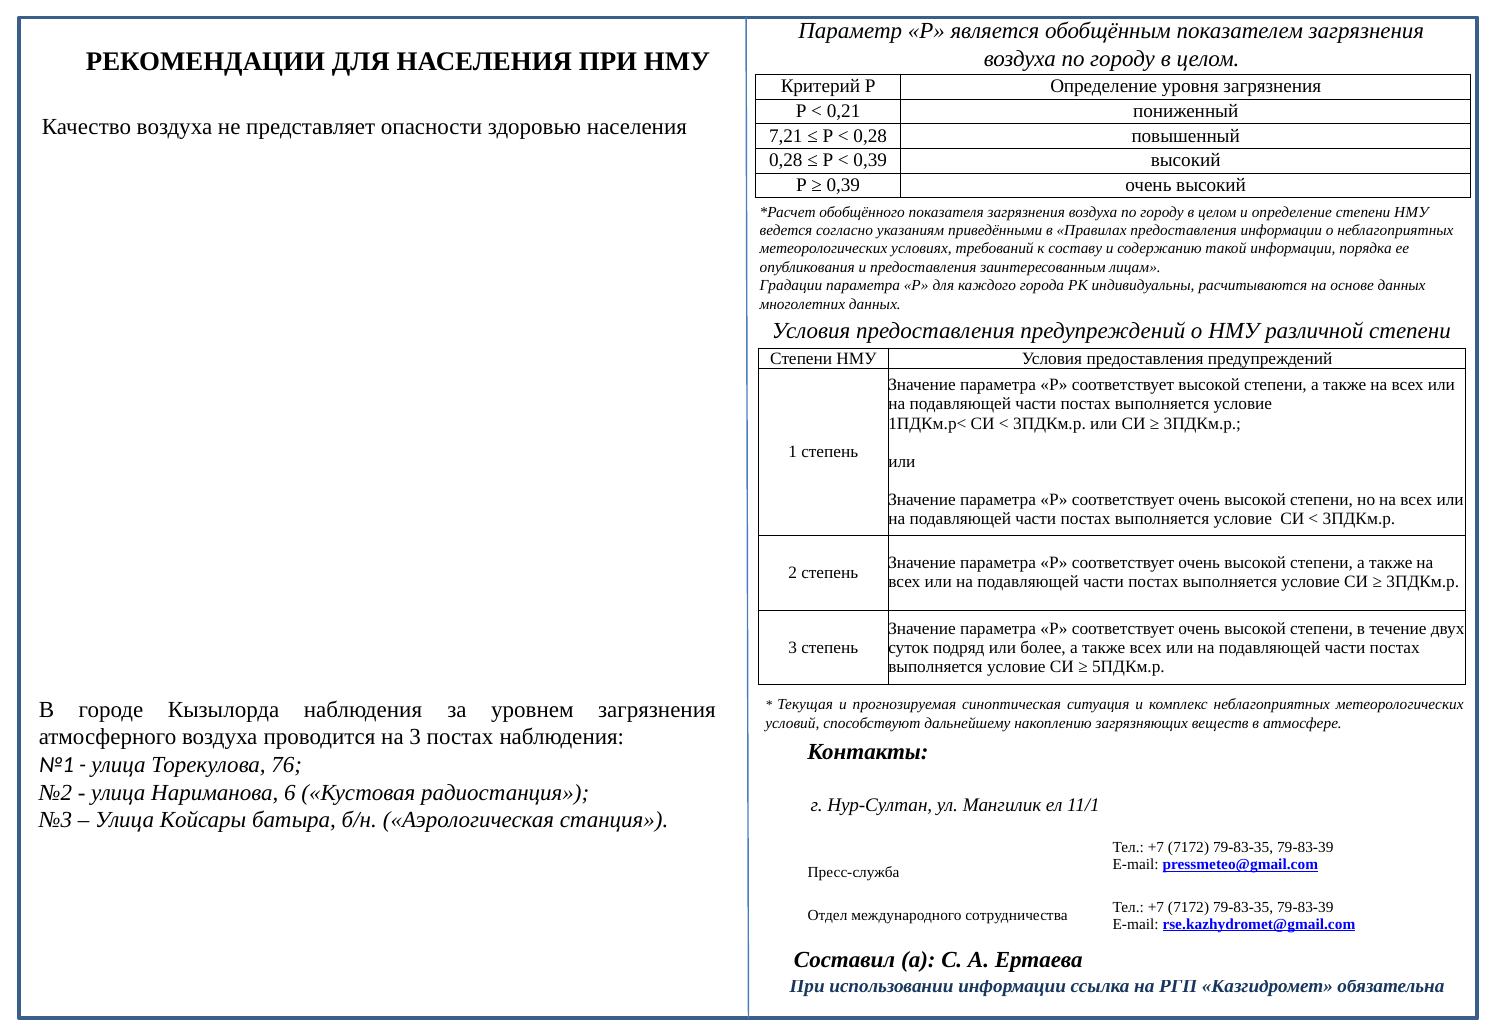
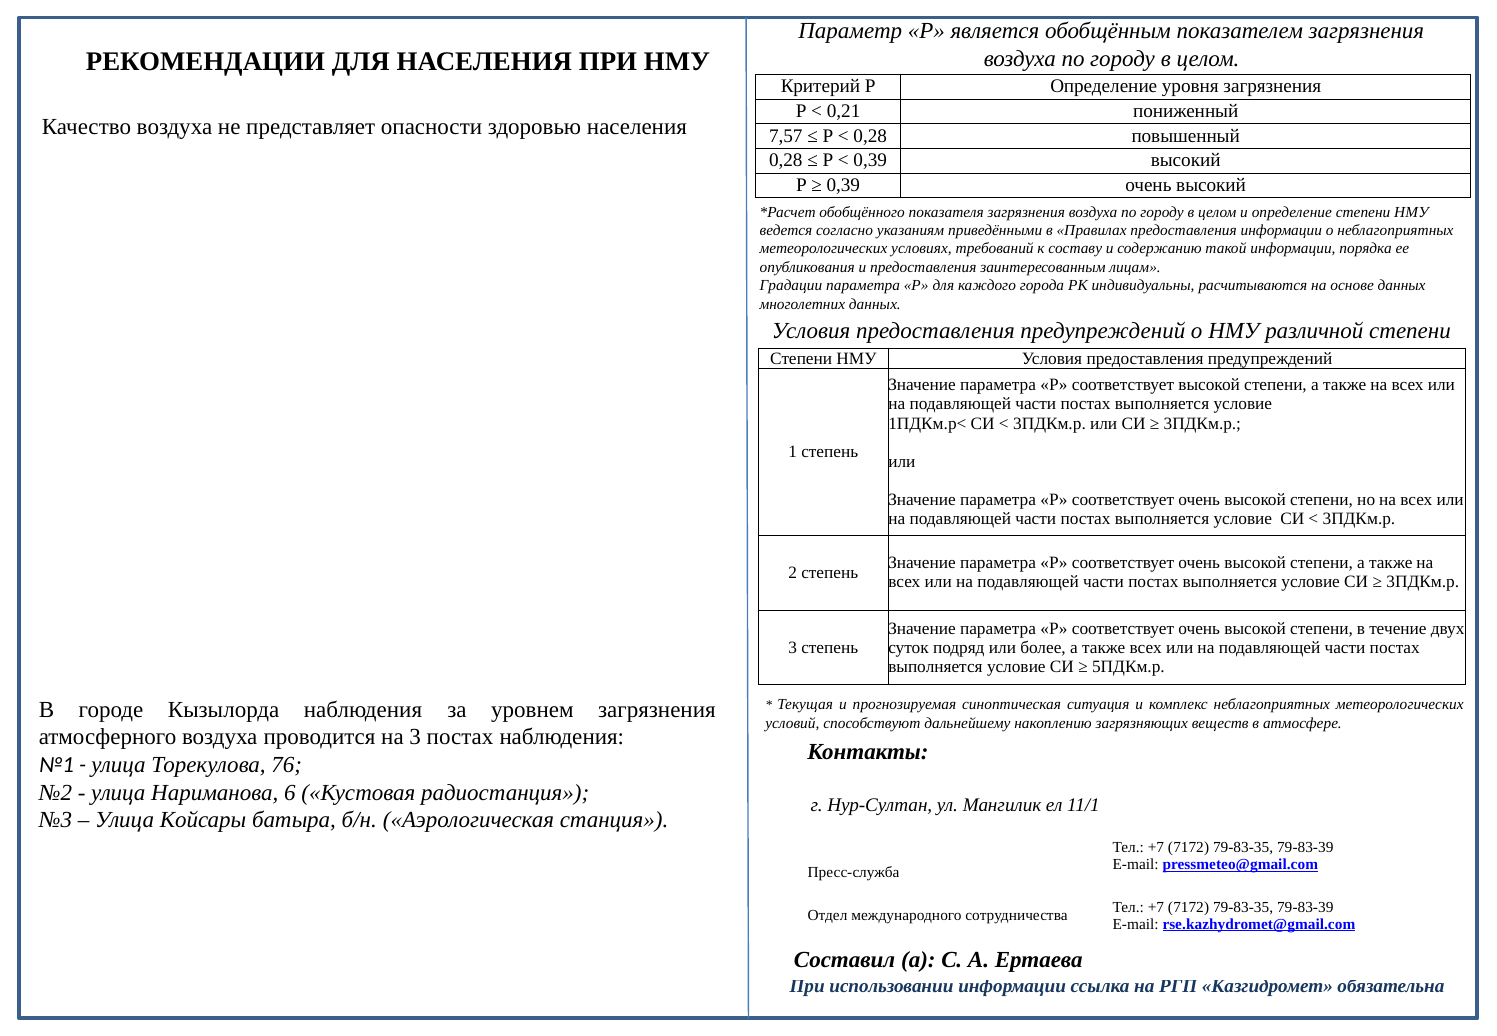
7,21: 7,21 -> 7,57 (786, 136)
